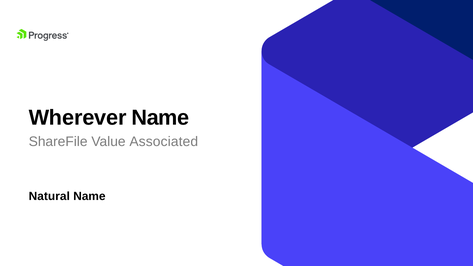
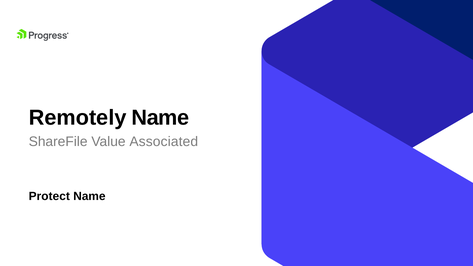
Wherever: Wherever -> Remotely (78, 118)
Natural: Natural -> Protect (49, 196)
